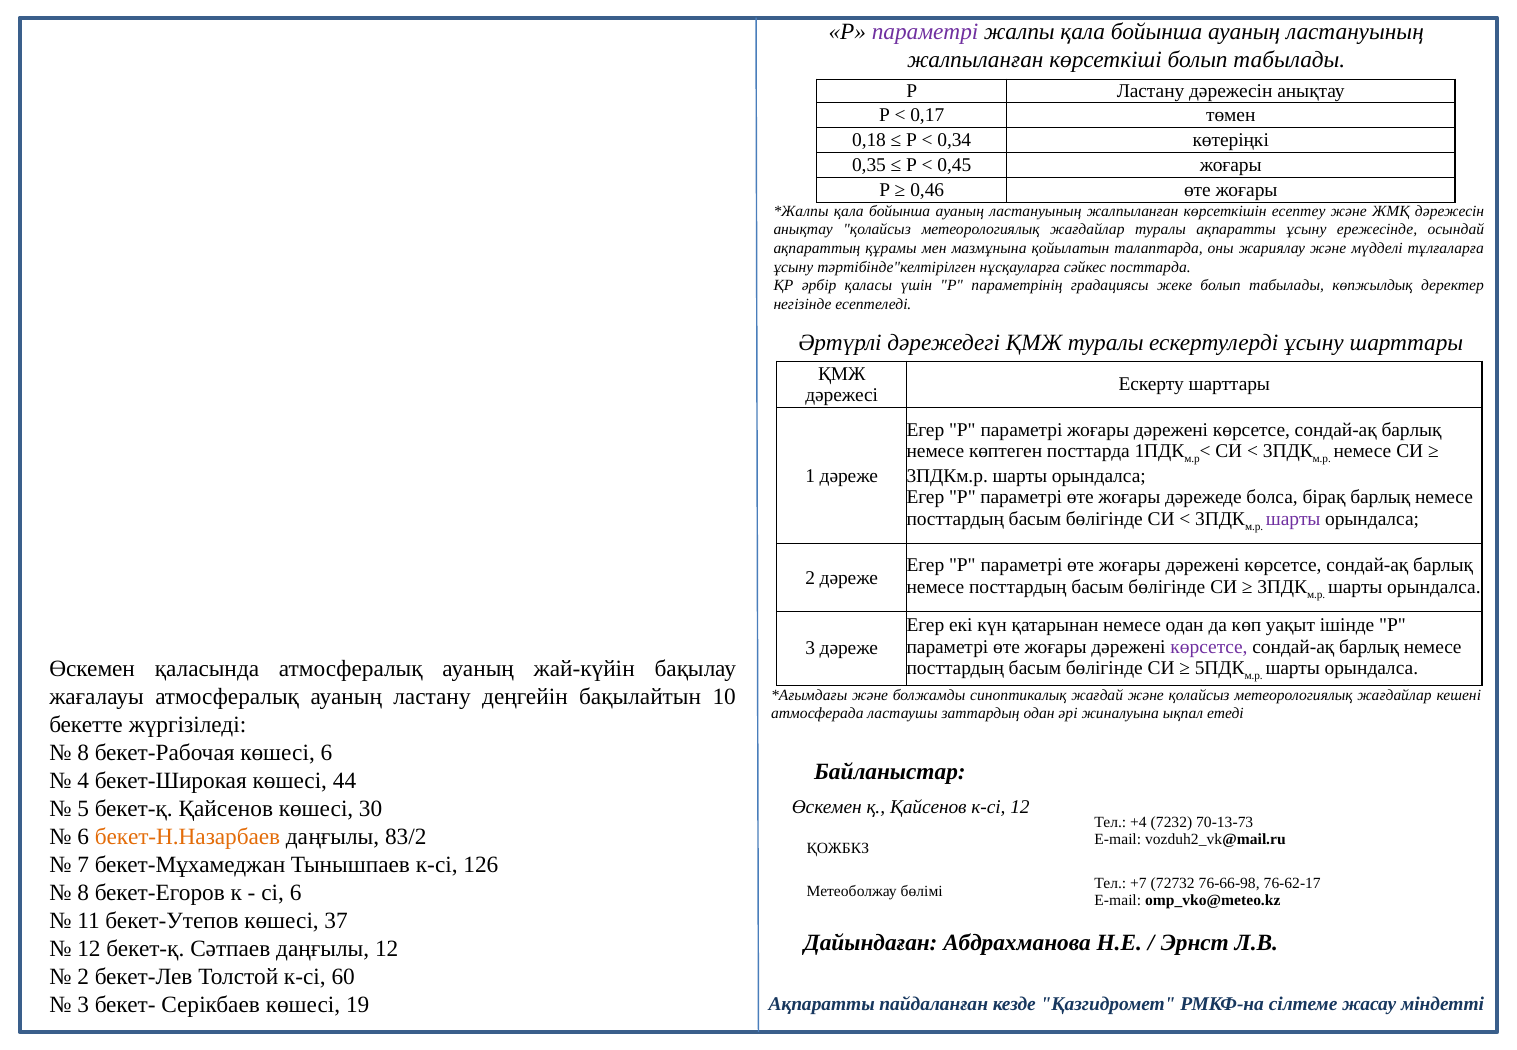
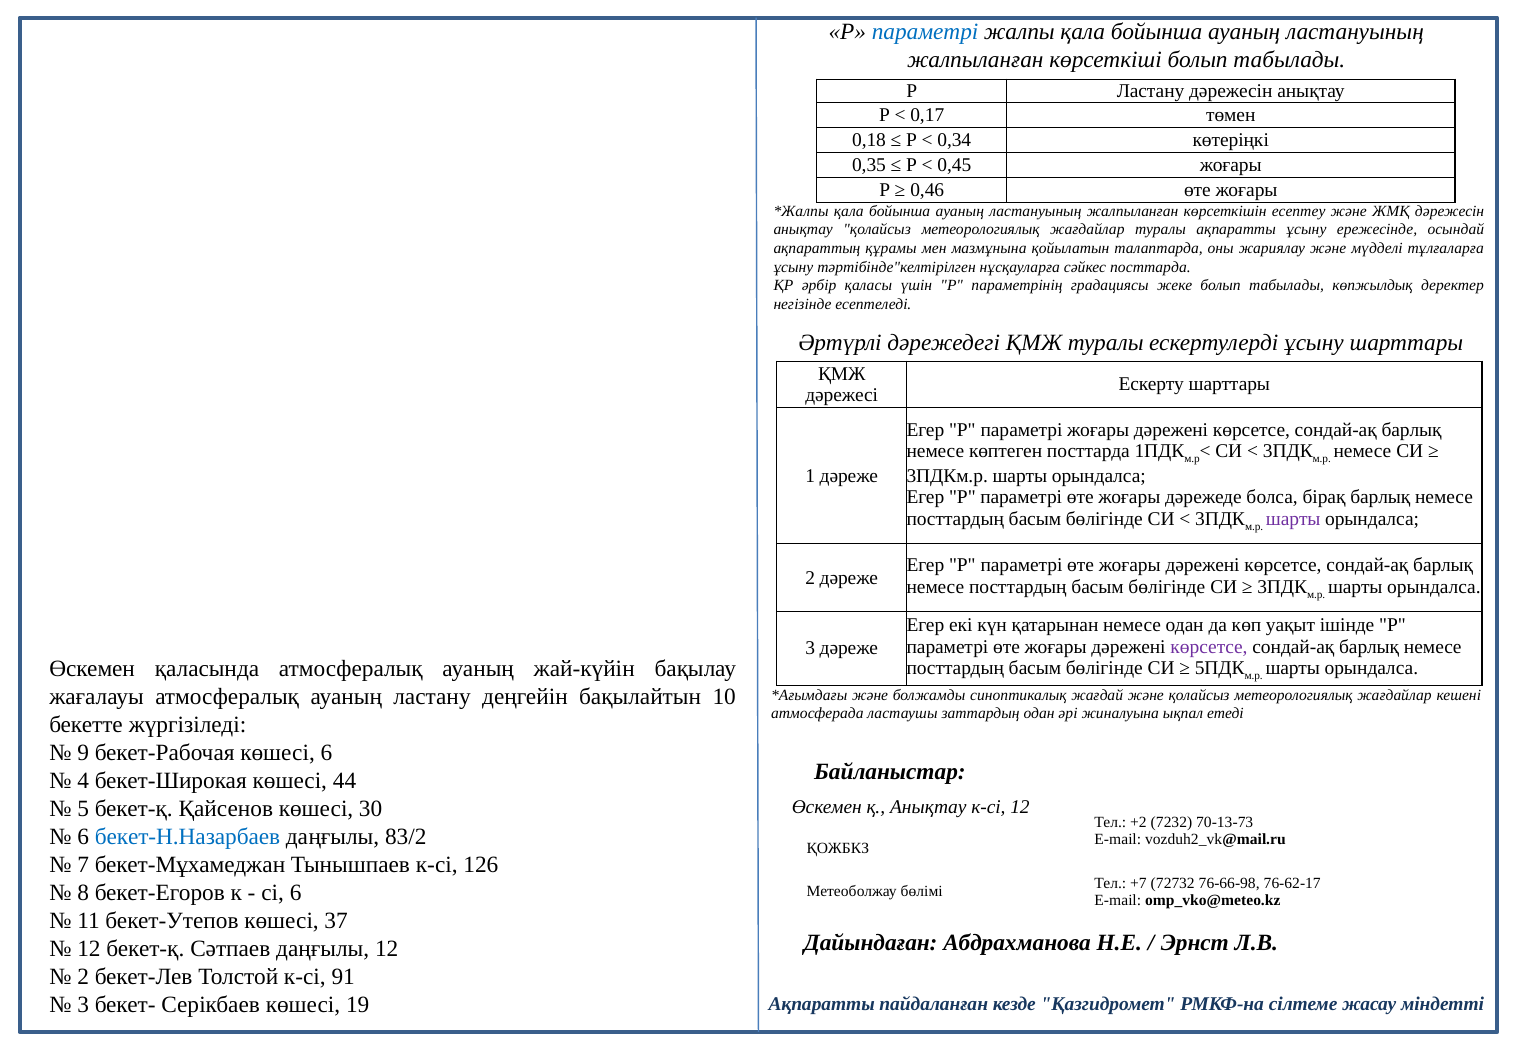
параметрі colour: purple -> blue (925, 32)
8: 8 -> 9 (83, 753)
қ Қайсенов: Қайсенов -> Анықтау (928, 807)
+4: +4 -> +2 (1138, 823)
бекет-Н.Назарбаев colour: orange -> blue (187, 837)
60: 60 -> 91 (343, 977)
